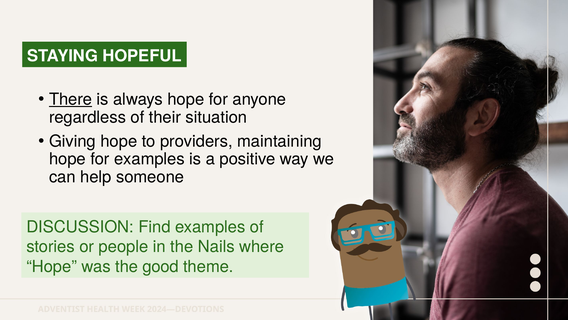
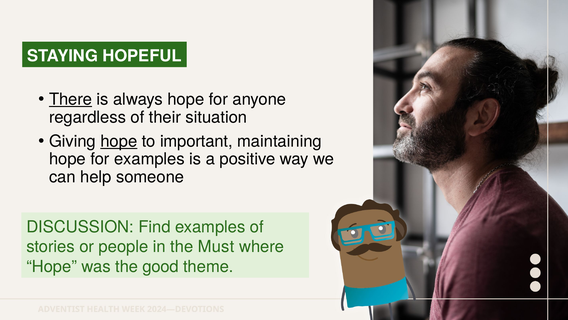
hope underline: none -> present (119, 141)
providers: providers -> important (196, 141)
Nails: Nails -> Must (216, 246)
